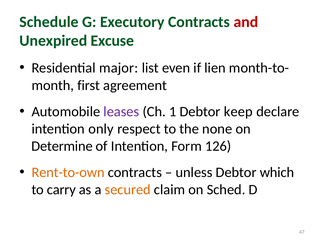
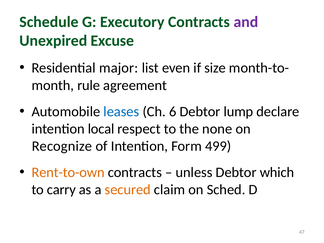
and colour: red -> purple (246, 22)
lien: lien -> size (215, 68)
first: first -> rule (89, 85)
leases colour: purple -> blue (121, 112)
1: 1 -> 6 (173, 112)
keep: keep -> lump (238, 112)
only: only -> local (101, 129)
Determine: Determine -> Recognize (62, 146)
126: 126 -> 499 (218, 146)
